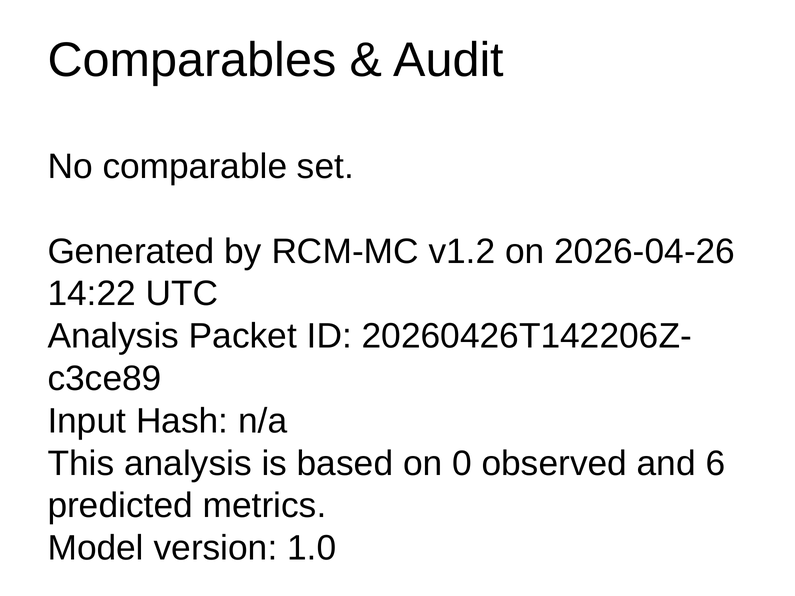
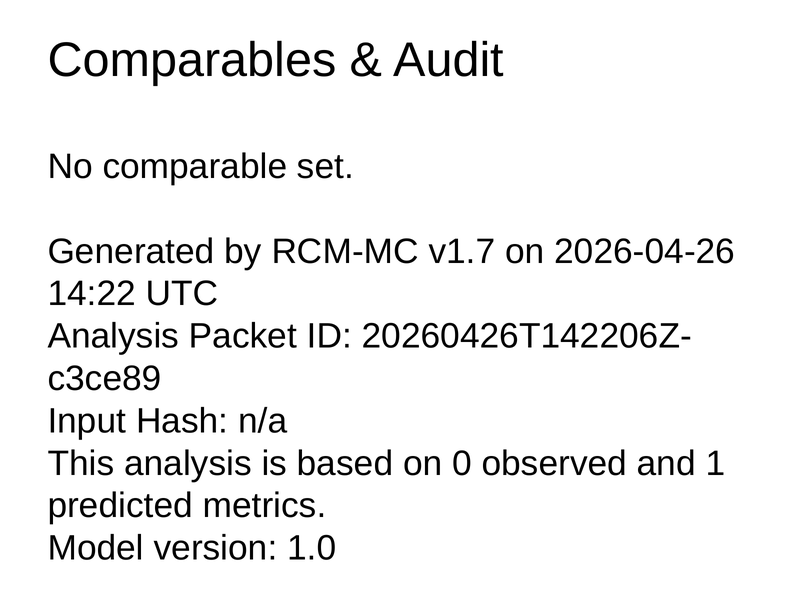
v1.2: v1.2 -> v1.7 (462, 252)
6: 6 -> 1 (716, 464)
